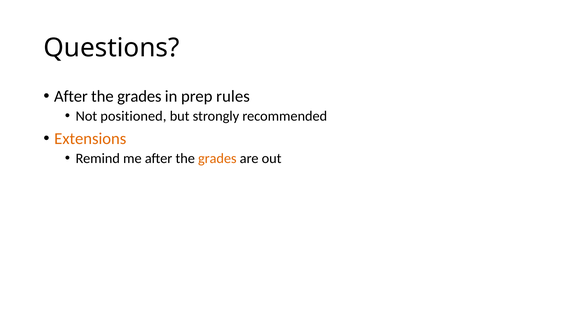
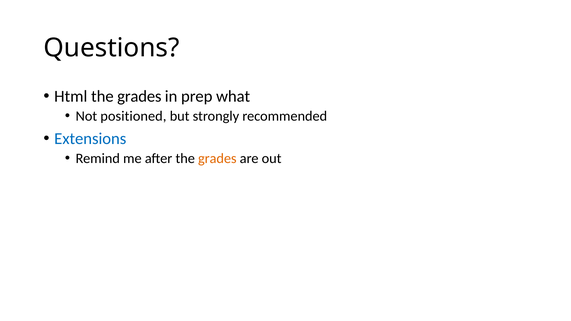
After: After -> Html (71, 97)
rules: rules -> what (233, 97)
Extensions colour: orange -> blue (90, 139)
